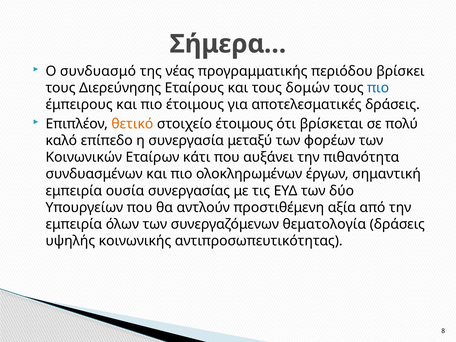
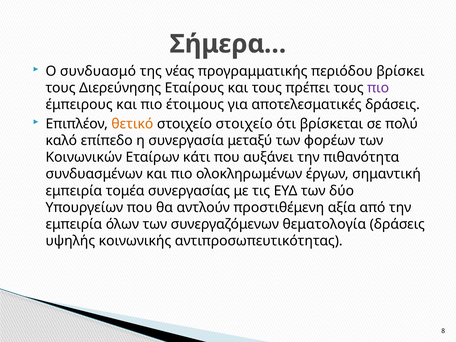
δομών: δομών -> πρέπει (308, 88)
πιο colour: blue -> purple (378, 88)
στοιχείο έτοιμους: έτοιμους -> στοιχείο (244, 124)
ουσία: ουσία -> τομέα (125, 191)
